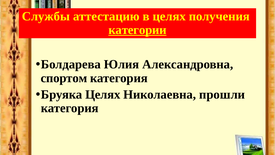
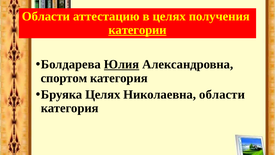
Службы: Службы -> Области (46, 16)
Юлия underline: none -> present (122, 64)
Николаевна прошли: прошли -> области (222, 94)
